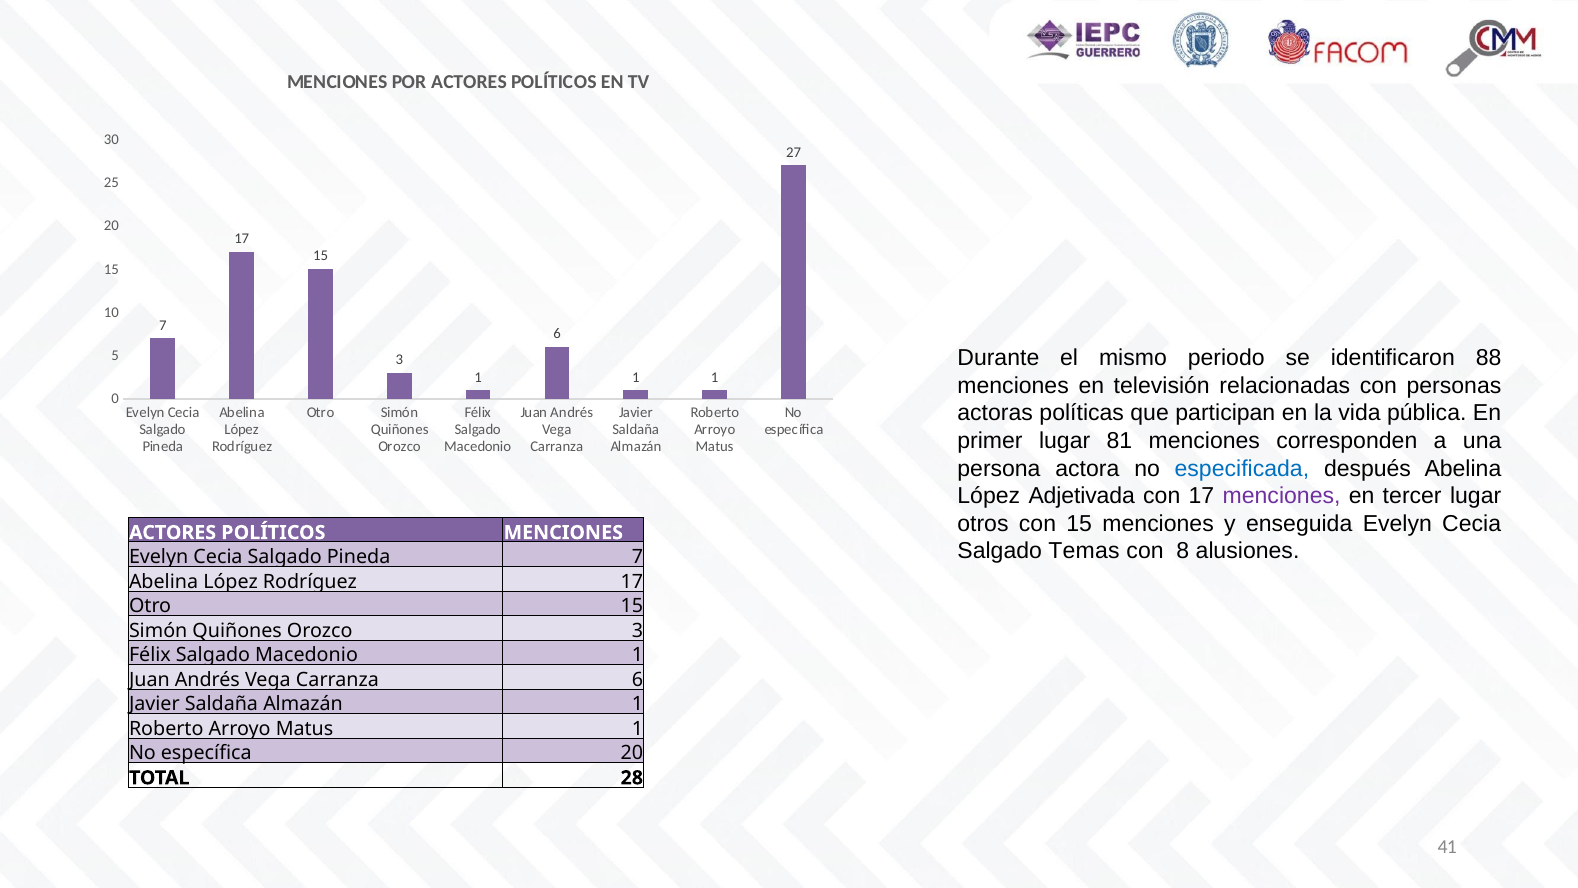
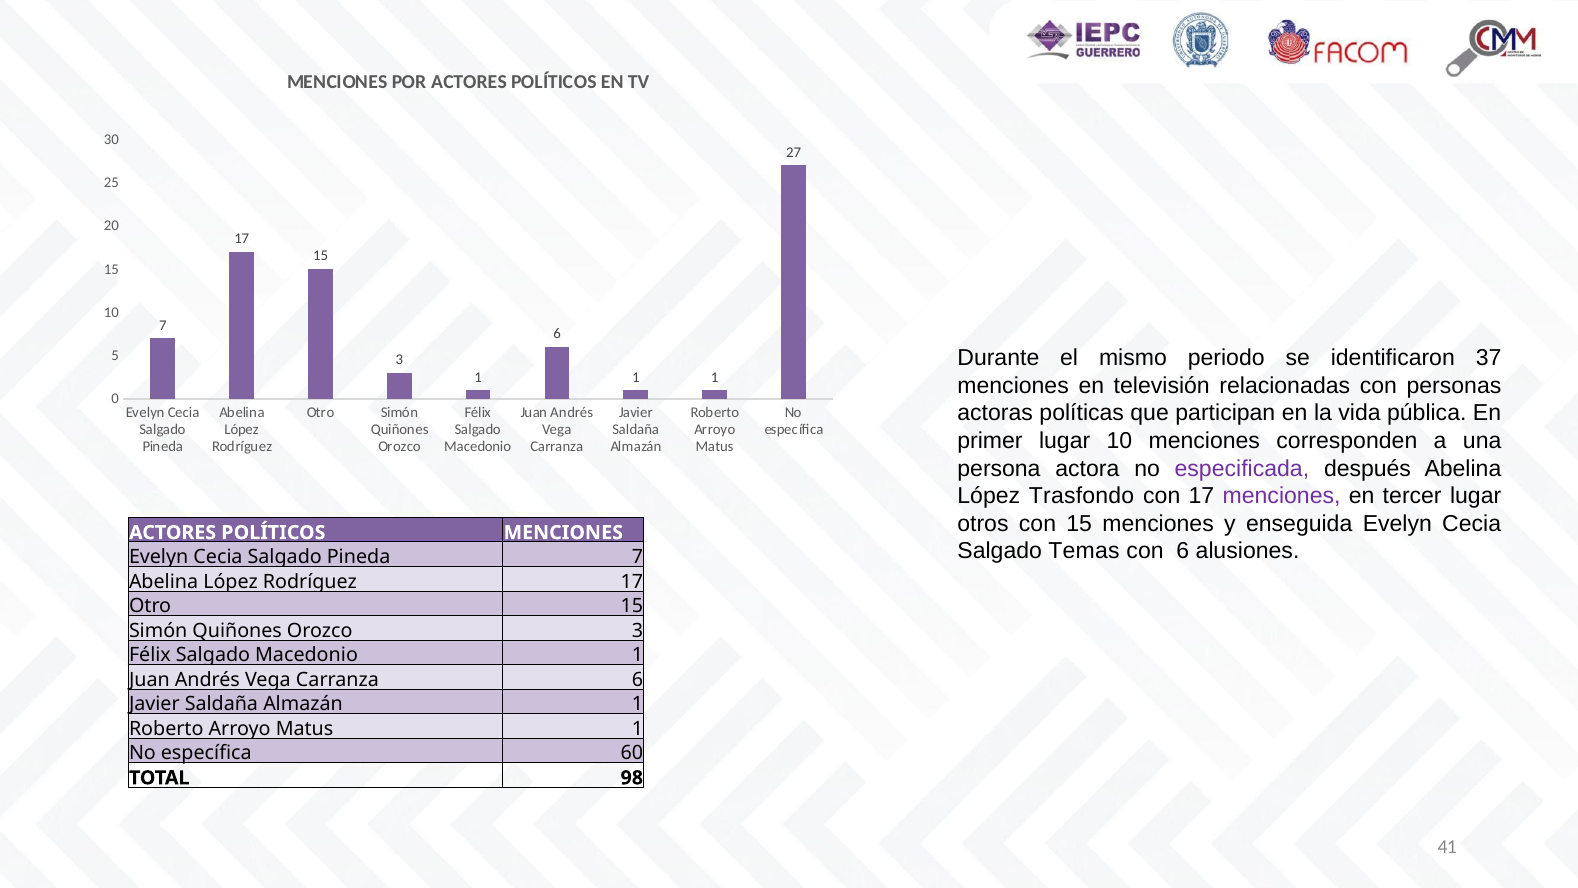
88: 88 -> 37 (1489, 358)
lugar 81: 81 -> 10 (1119, 441)
especificada colour: blue -> purple (1242, 468)
Adjetivada: Adjetivada -> Trasfondo (1082, 496)
con 8: 8 -> 6 (1183, 551)
específica 20: 20 -> 60 (632, 753)
28: 28 -> 98 (632, 778)
